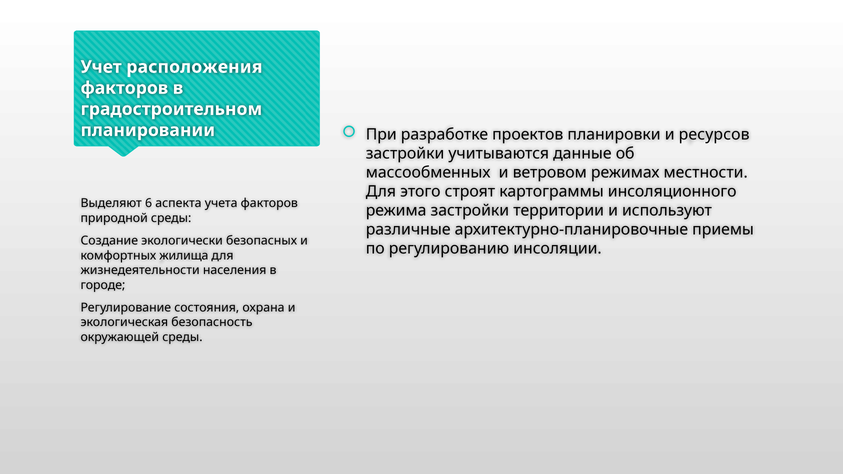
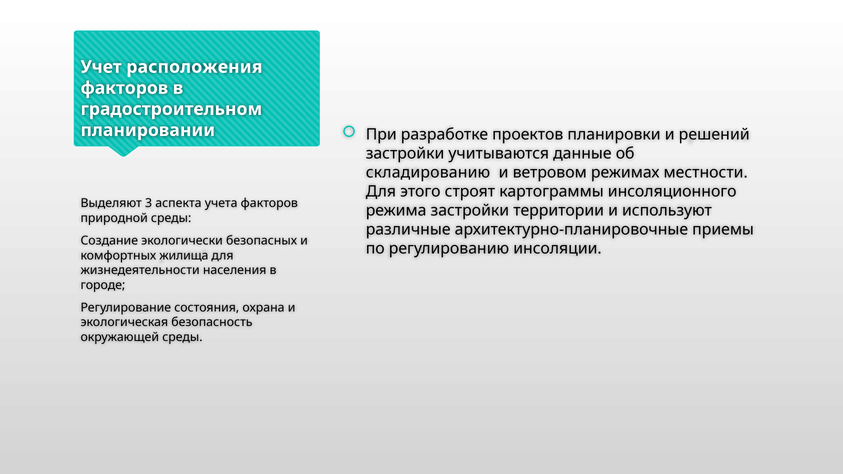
ресурсов: ресурсов -> решений (714, 135)
массообменных: массообменных -> складированию (428, 173)
6: 6 -> 3 (149, 203)
